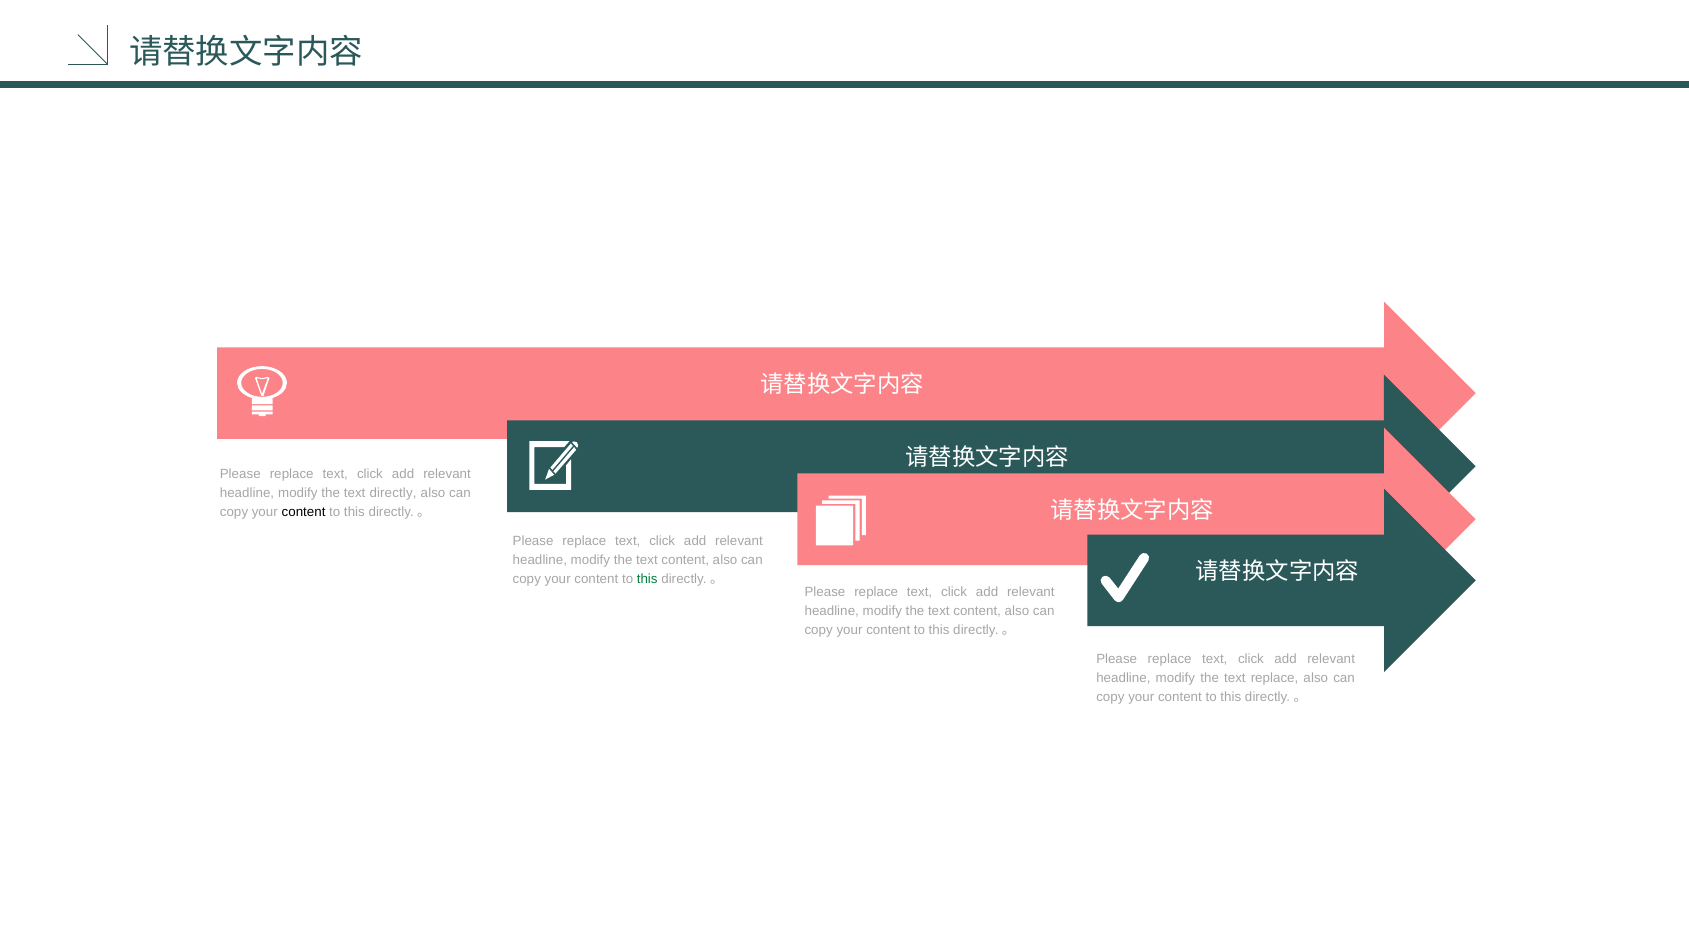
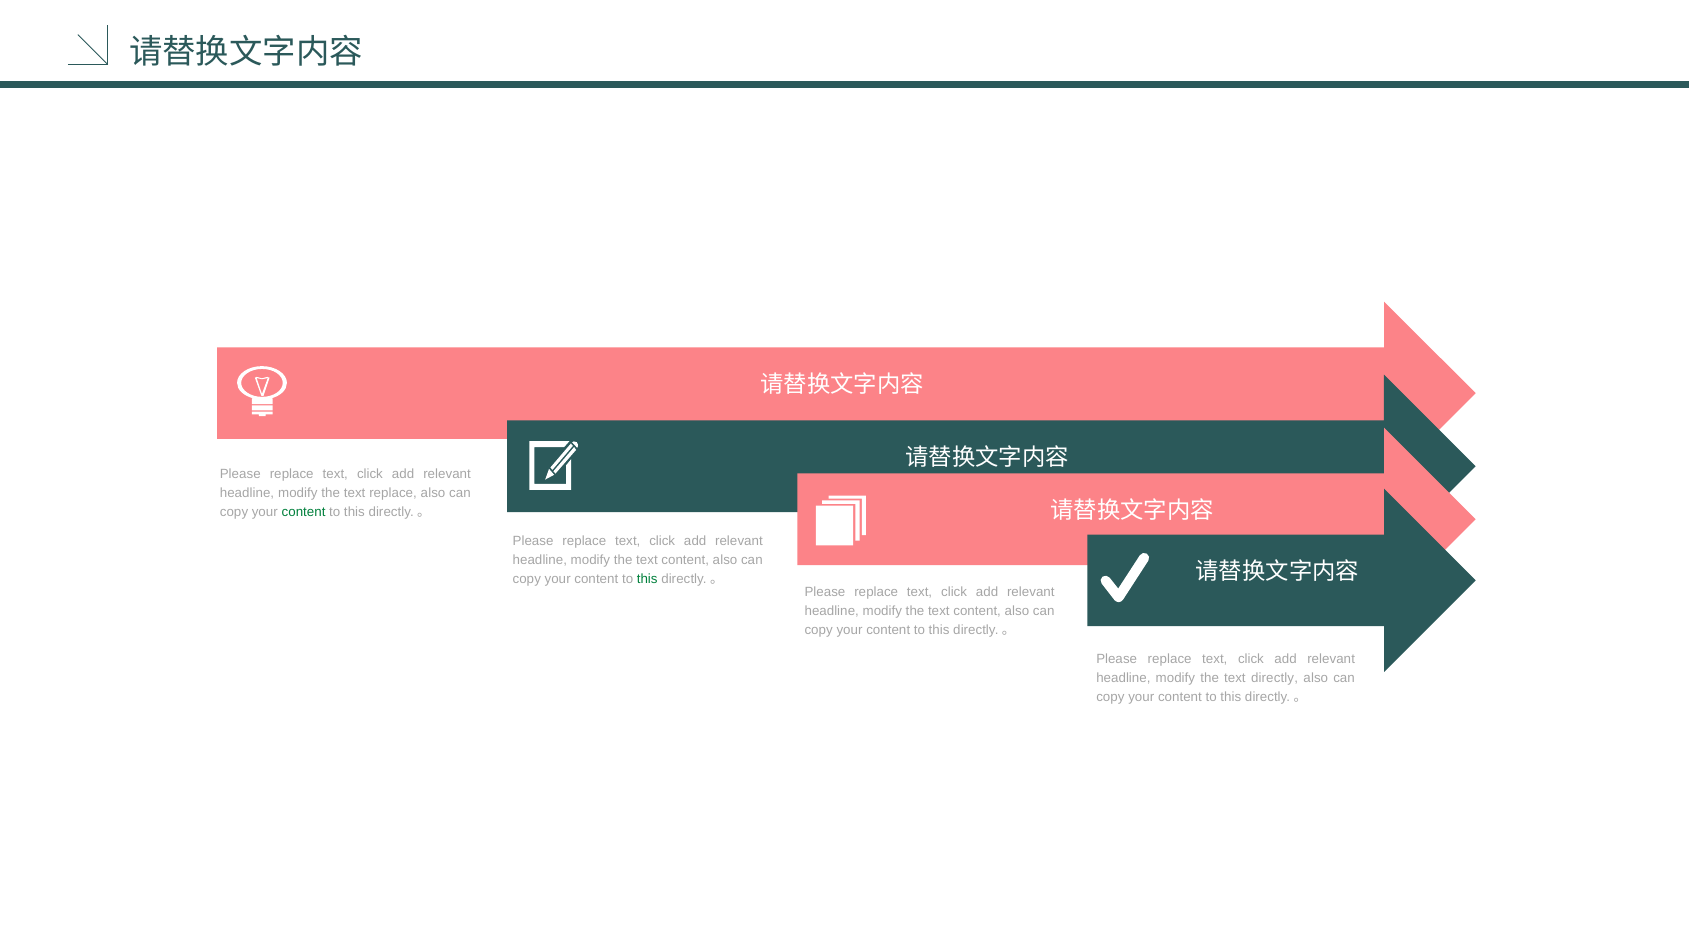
text directly: directly -> replace (393, 493)
content colour: black -> green (304, 512)
text replace: replace -> directly (1274, 678)
